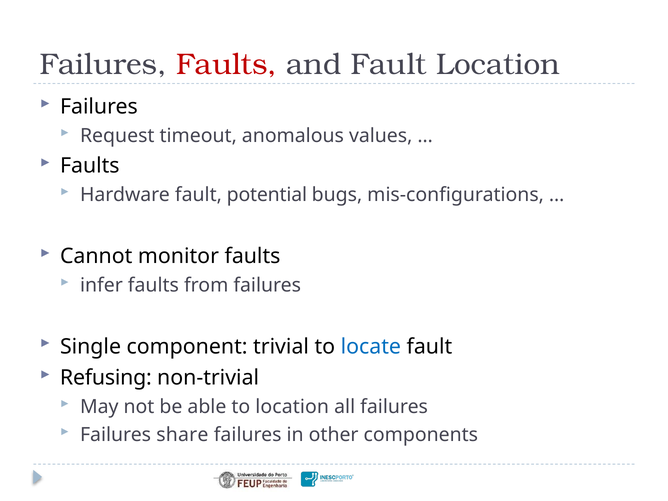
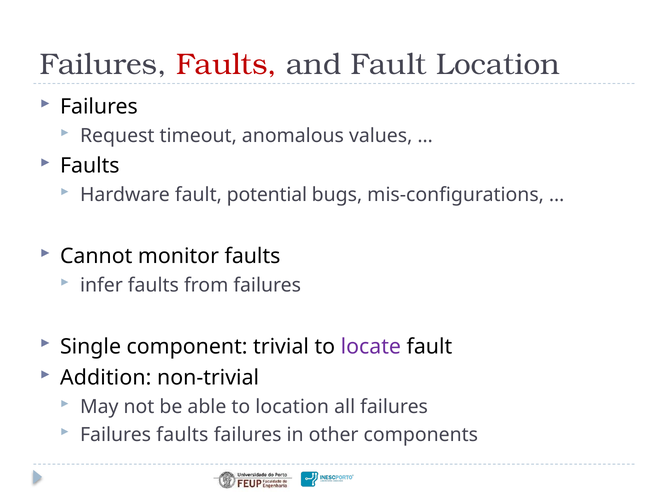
locate colour: blue -> purple (371, 347)
Refusing: Refusing -> Addition (106, 378)
share: share -> faults (182, 435)
